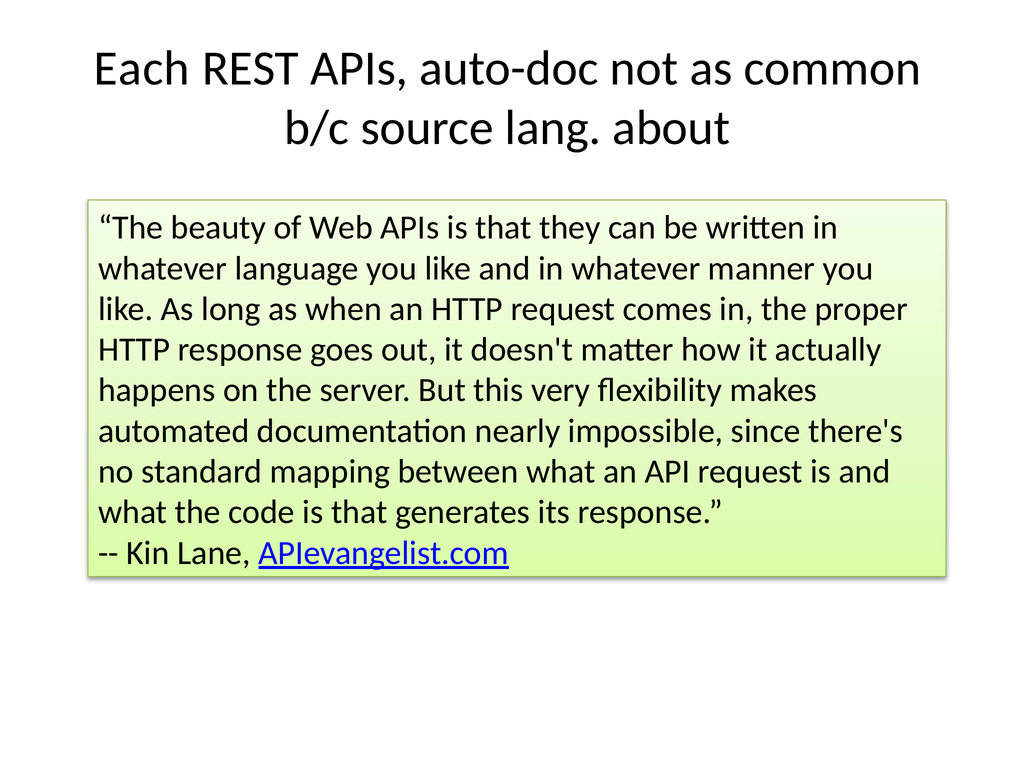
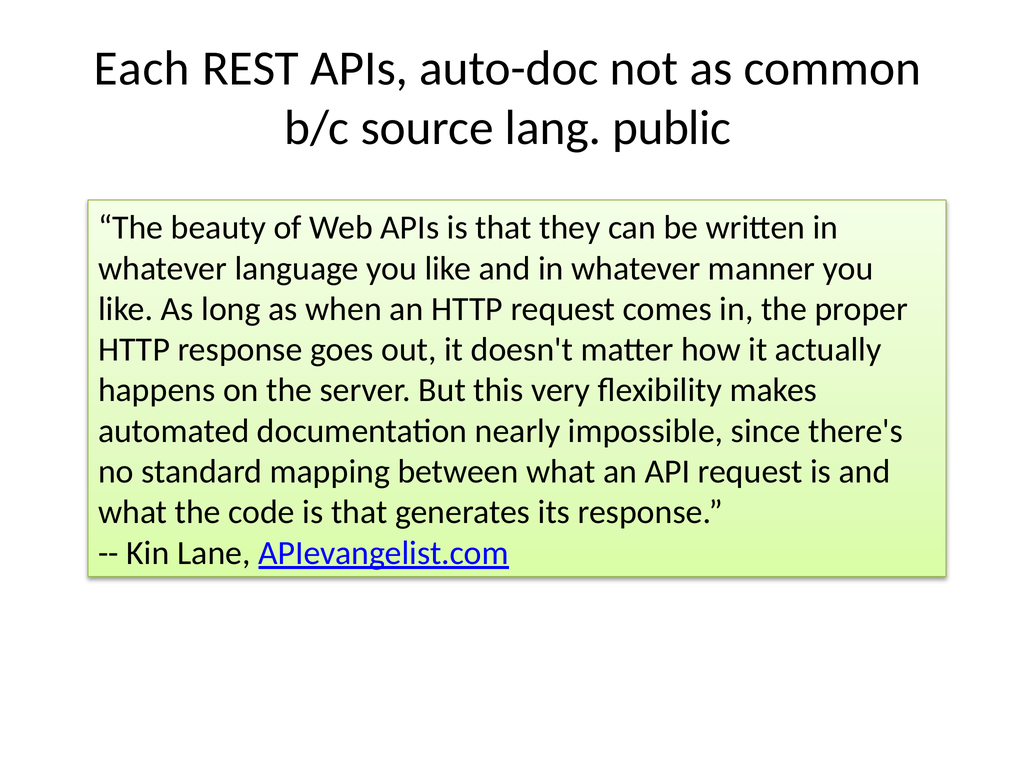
about: about -> public (672, 128)
